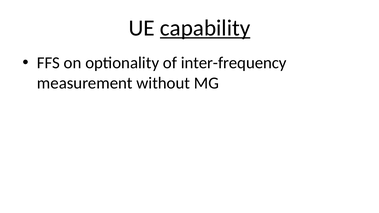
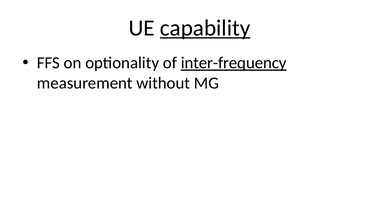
inter-frequency underline: none -> present (234, 63)
